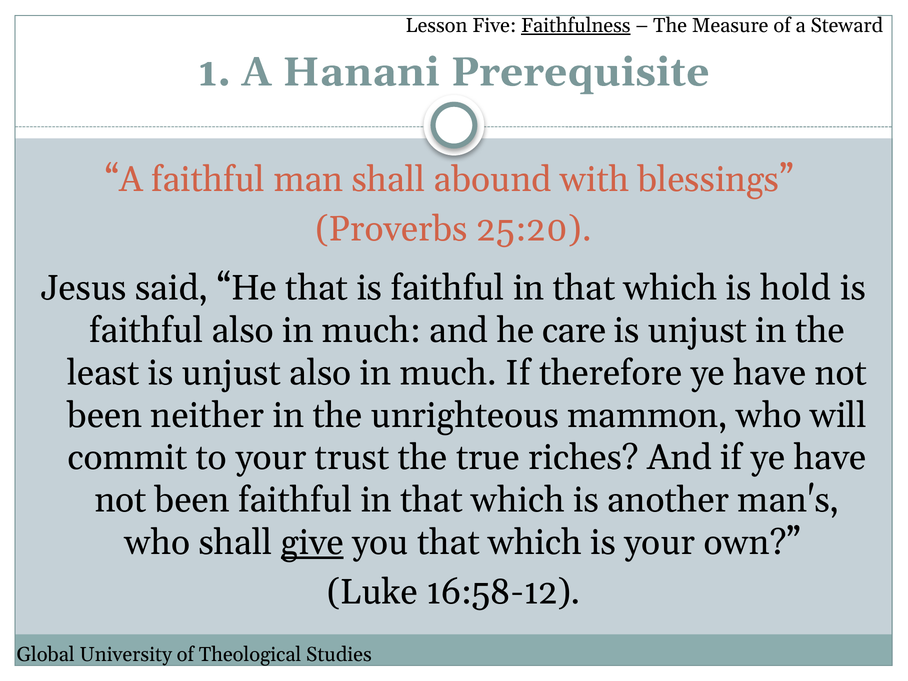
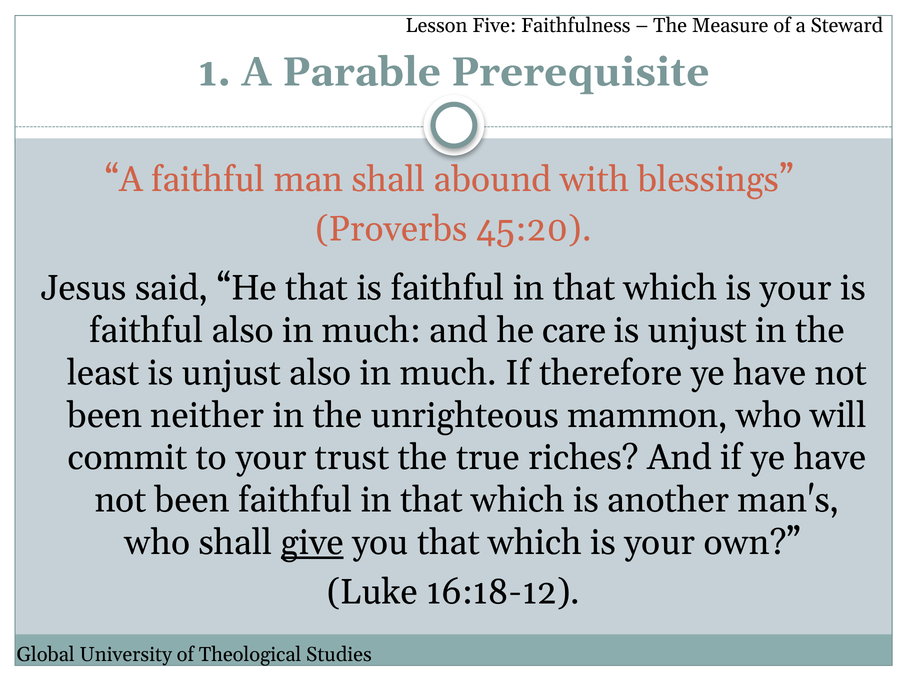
Faithfulness underline: present -> none (576, 26)
Hanani: Hanani -> Parable (361, 72)
25:20: 25:20 -> 45:20 (534, 229)
hold: hold -> your (796, 288)
16:58-12: 16:58-12 -> 16:18-12 (503, 592)
